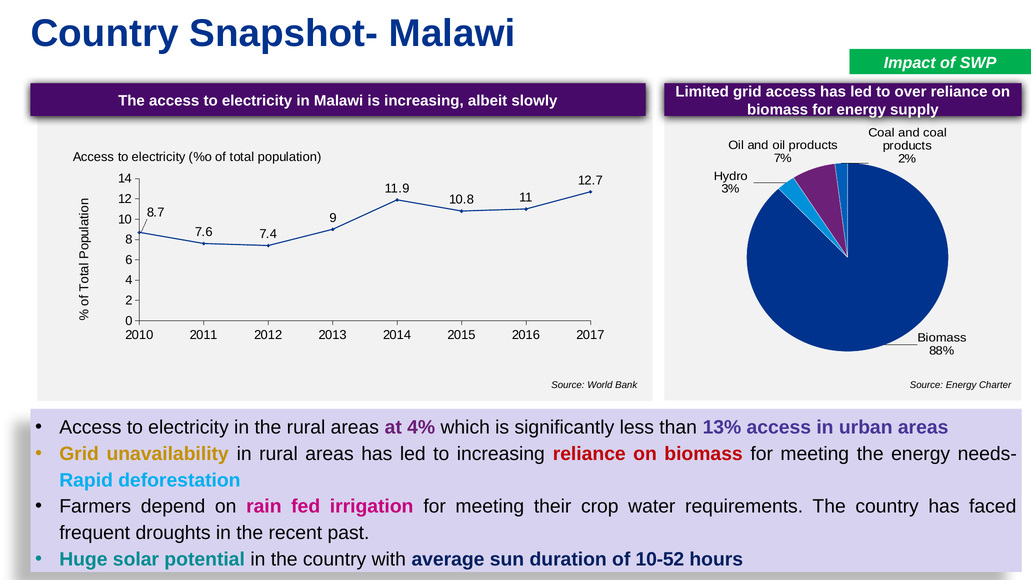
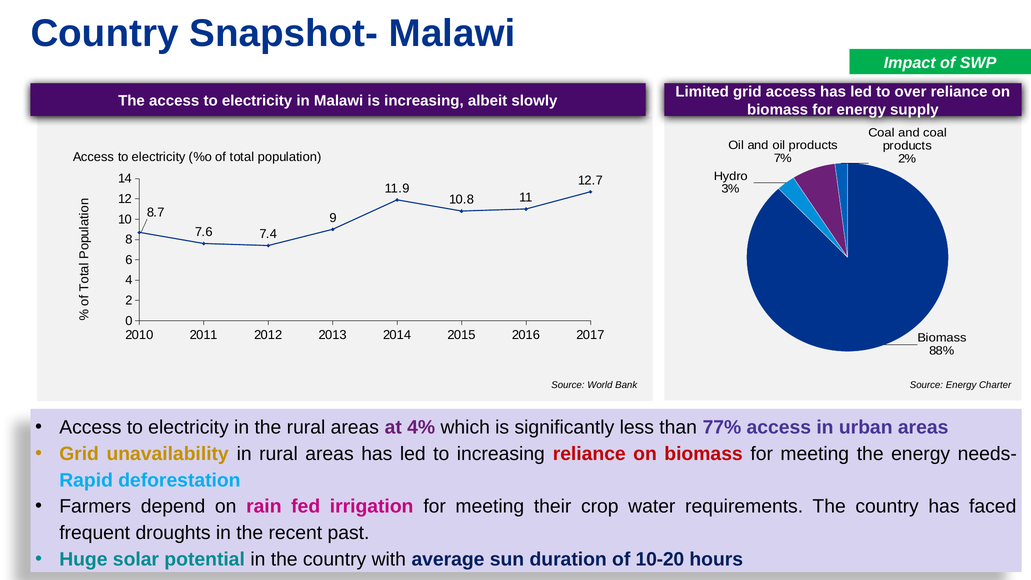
13%: 13% -> 77% (722, 427)
10-52: 10-52 -> 10-20 (660, 559)
